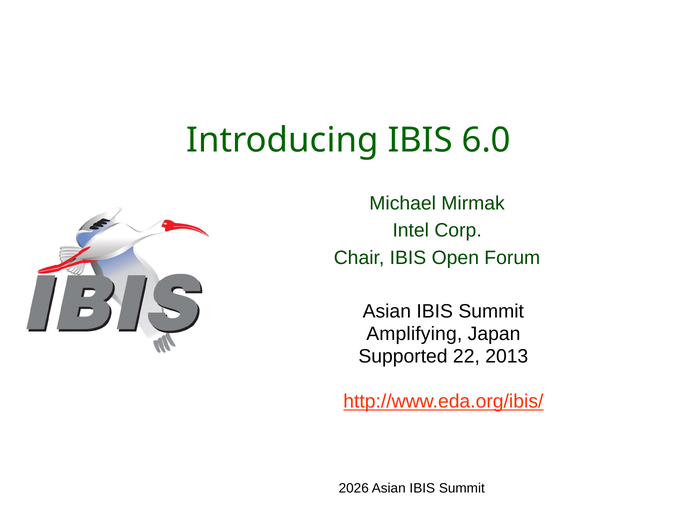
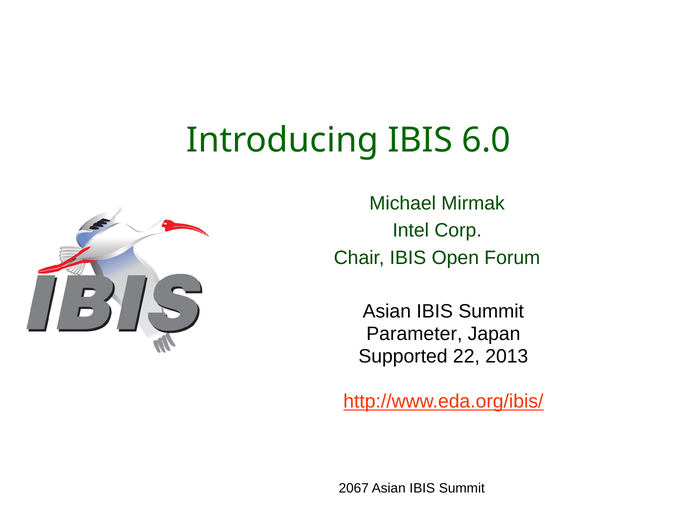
Amplifying: Amplifying -> Parameter (414, 334)
2026: 2026 -> 2067 (354, 488)
